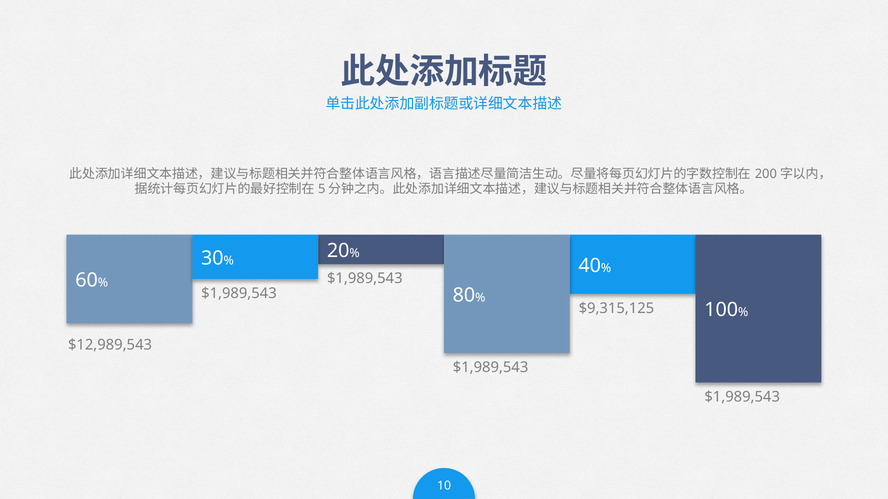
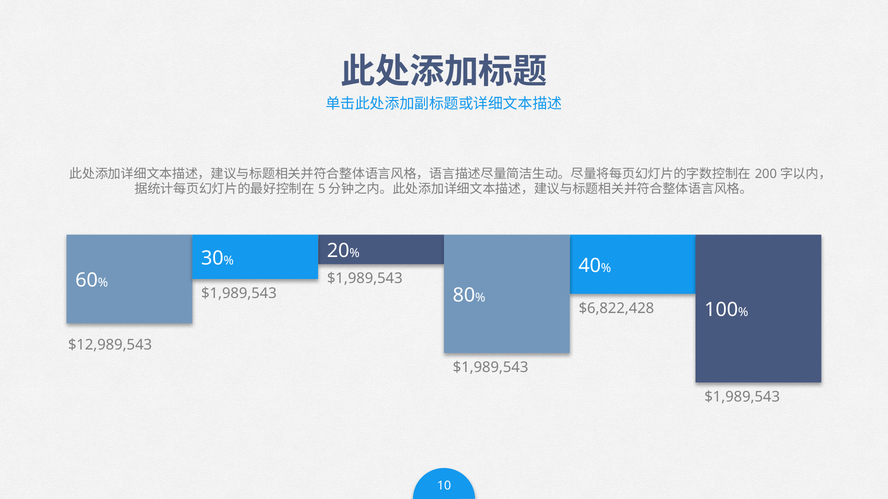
$9,315,125: $9,315,125 -> $6,822,428 (616, 308)
